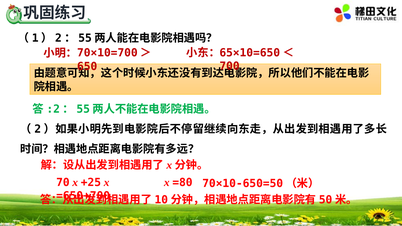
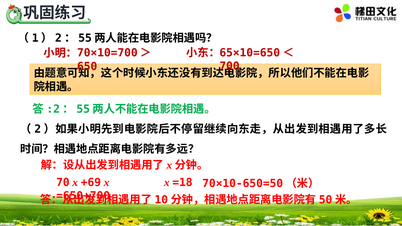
=80: =80 -> =18 (182, 183)
+25: +25 -> +69 (91, 183)
